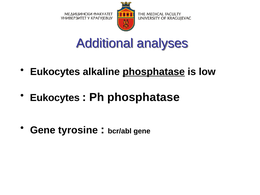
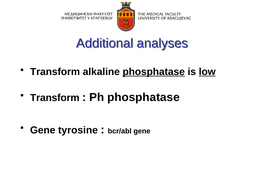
Eukocytes: Eukocytes -> Transform (55, 72)
low underline: none -> present (207, 72)
Eukocytes: Eukocytes -> Transform (55, 98)
